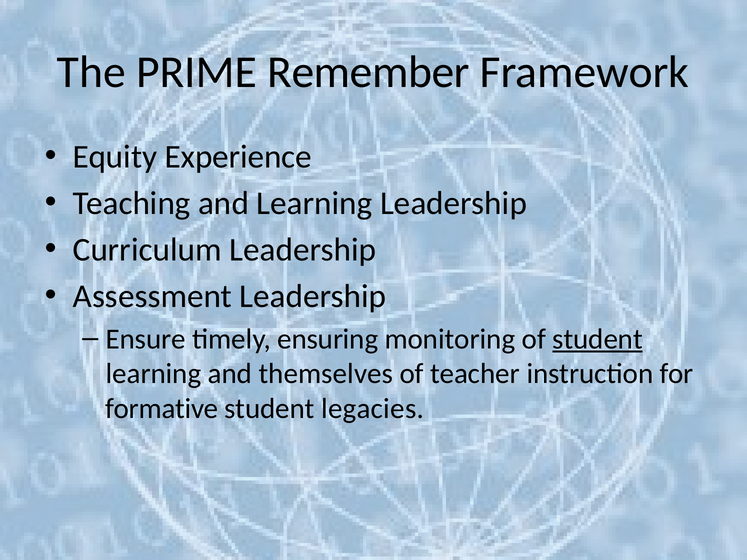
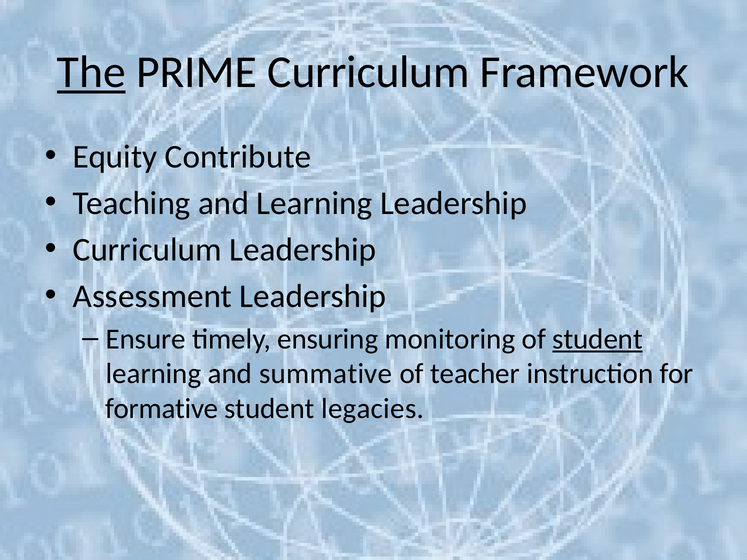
The underline: none -> present (91, 72)
PRIME Remember: Remember -> Curriculum (368, 72)
Experience: Experience -> Contribute (238, 157)
themselves: themselves -> summative (326, 374)
